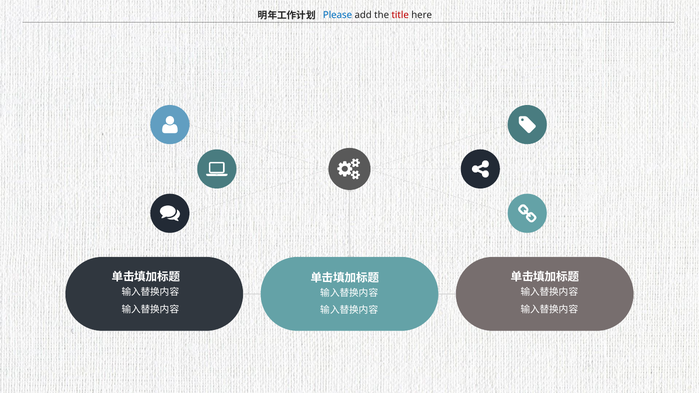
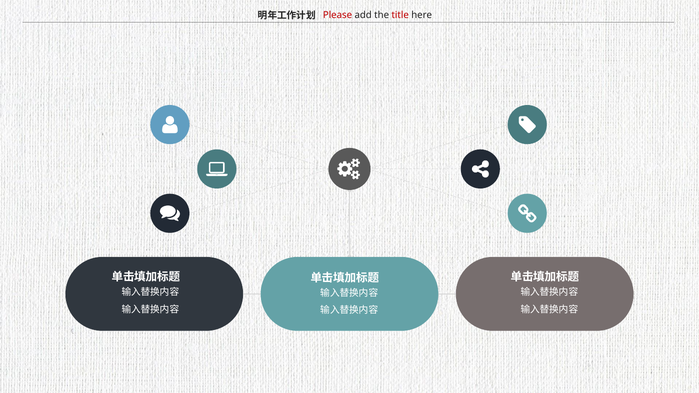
Please colour: blue -> red (338, 15)
